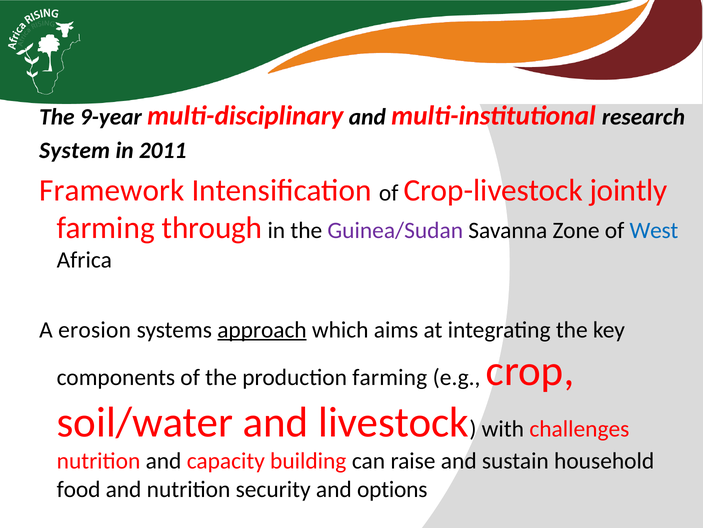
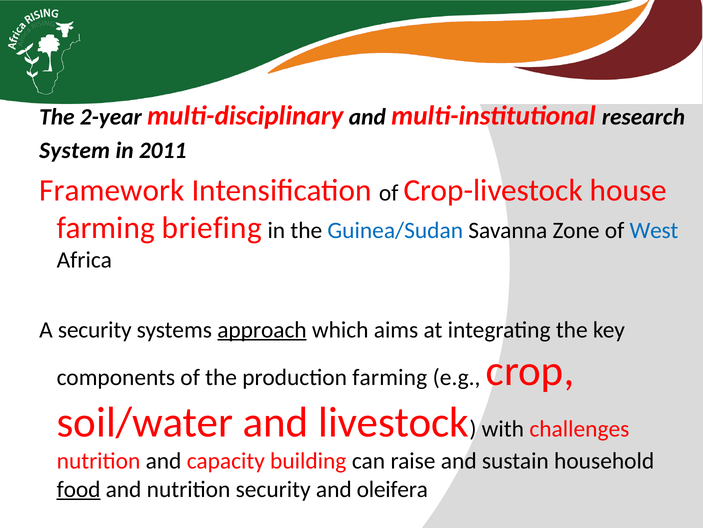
9-year: 9-year -> 2-year (111, 117)
jointly: jointly -> house (628, 190)
through: through -> briefing (212, 228)
Guinea/Sudan colour: purple -> blue (395, 230)
A erosion: erosion -> security (95, 329)
food underline: none -> present (79, 489)
options: options -> oleifera (392, 489)
